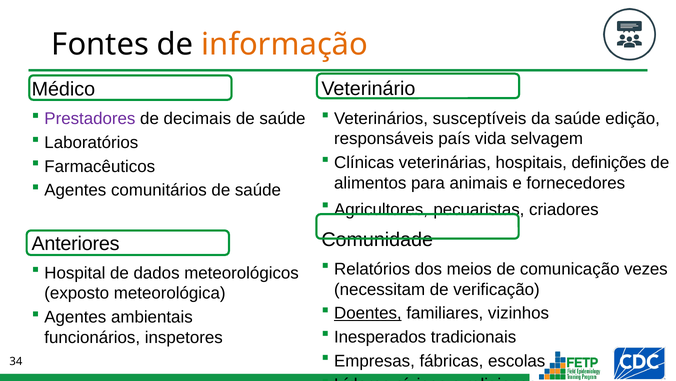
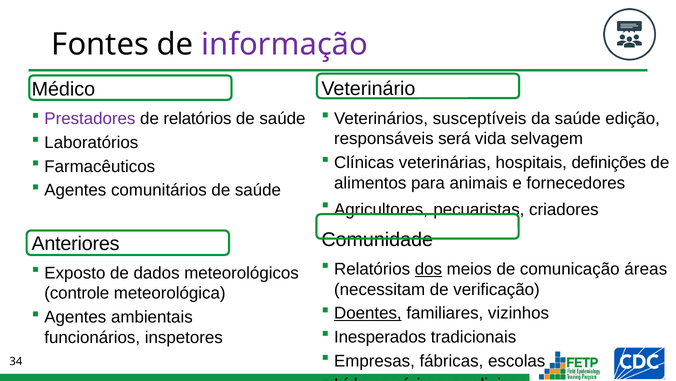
informação colour: orange -> purple (285, 44)
de decimais: decimais -> relatórios (197, 119)
país: país -> será (454, 139)
dos underline: none -> present (428, 269)
vezes: vezes -> áreas (646, 269)
Hospital: Hospital -> Exposto (75, 273)
exposto: exposto -> controle (77, 293)
